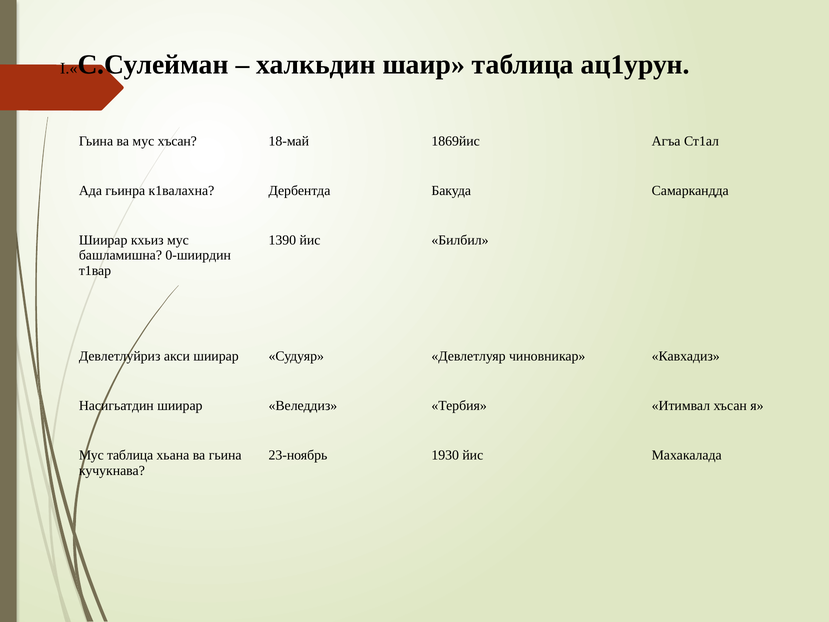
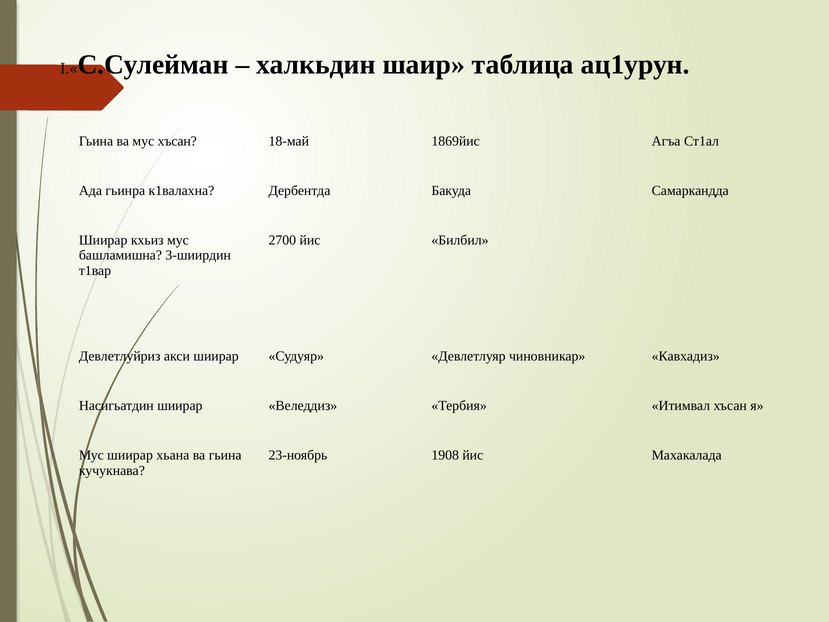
1390: 1390 -> 2700 (282, 240)
0-шиирдин: 0-шиирдин -> 3-шиирдин (198, 255)
Мус таблица: таблица -> шиирар (130, 455)
1930: 1930 -> 1908 (445, 455)
